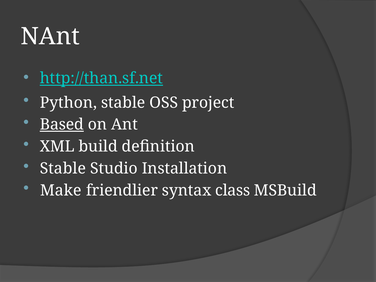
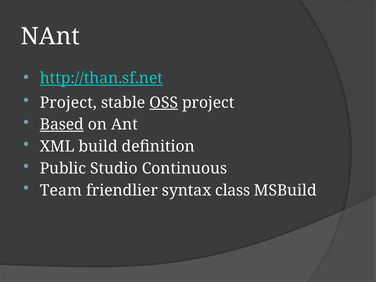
Python: Python -> Project (68, 103)
OSS underline: none -> present (164, 103)
Stable: Stable -> Public (63, 168)
Installation: Installation -> Continuous (184, 168)
Make: Make -> Team (61, 190)
